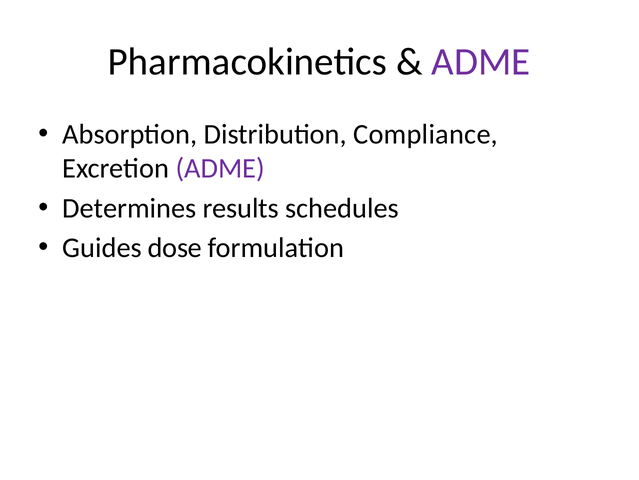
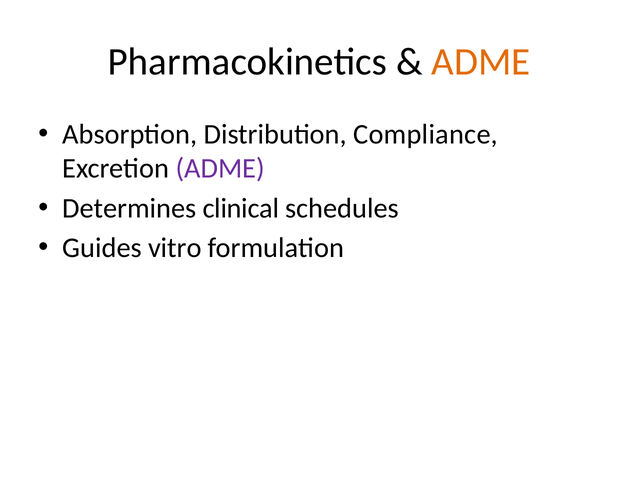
ADME colour: purple -> orange (481, 62)
results: results -> clinical (241, 208)
dose: dose -> vitro (175, 248)
